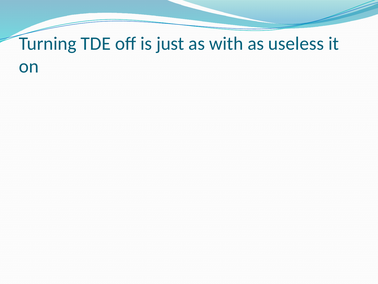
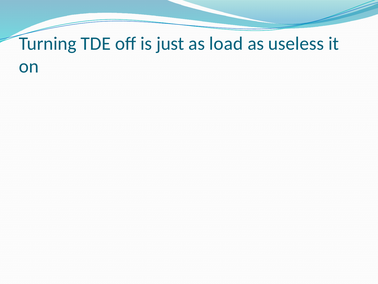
with: with -> load (226, 44)
